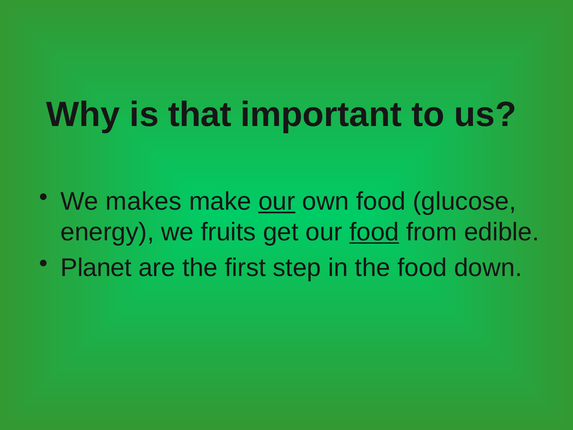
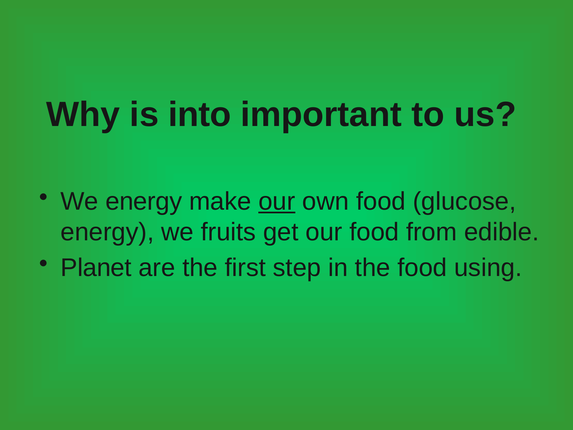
that: that -> into (200, 115)
We makes: makes -> energy (144, 201)
food underline: present -> none (374, 232)
down: down -> using (488, 268)
